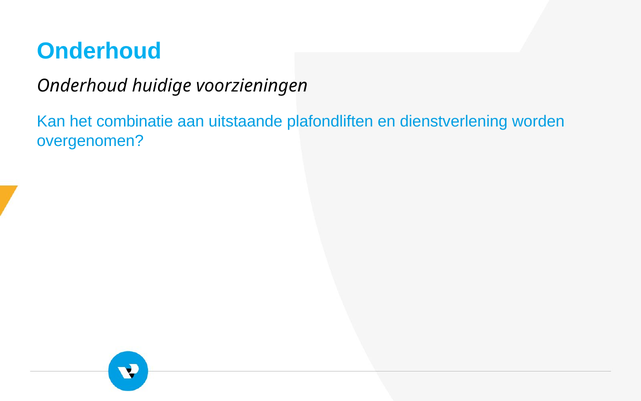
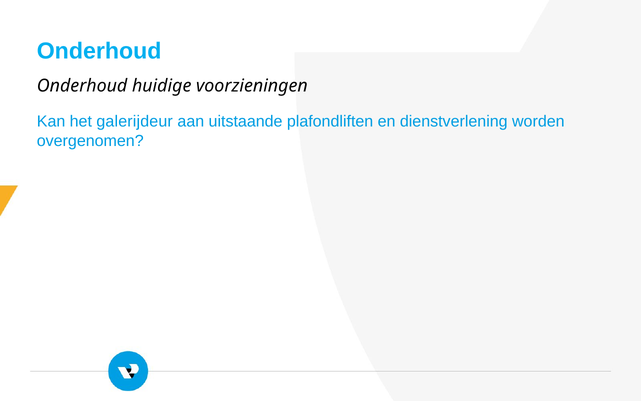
combinatie: combinatie -> galerijdeur (135, 121)
